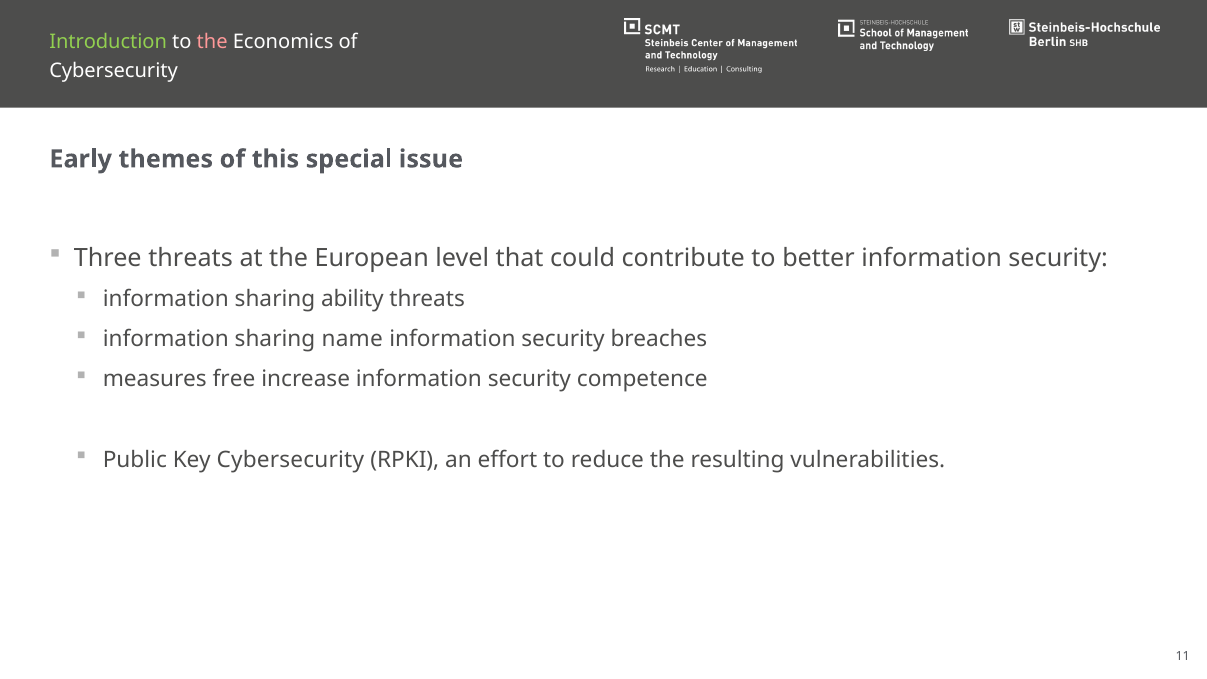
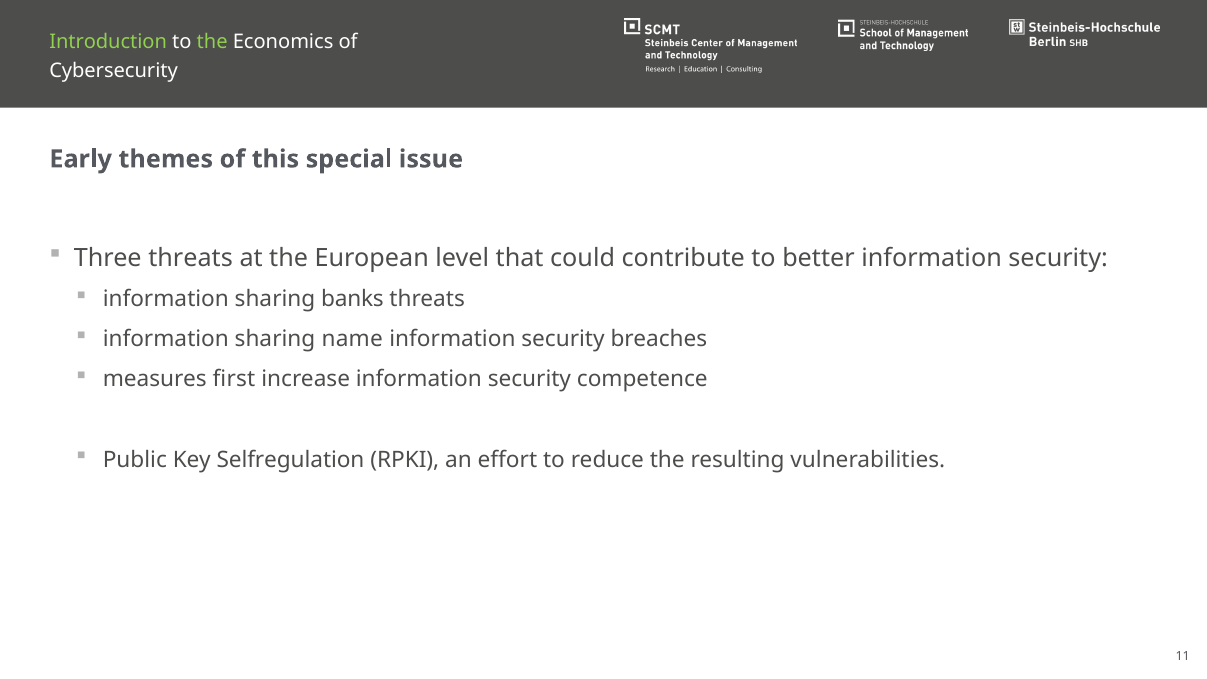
the colour: pink -> light green (212, 42)
ability: ability -> banks (352, 299)
free: free -> first (234, 379)
Key Cybersecurity: Cybersecurity -> Selfregulation (290, 460)
